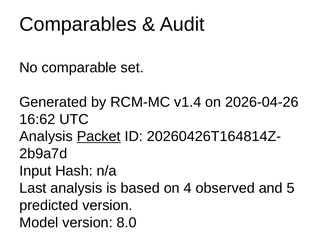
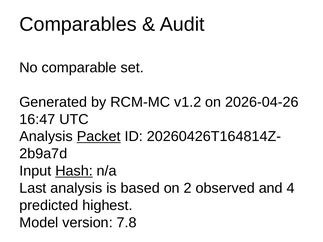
v1.4: v1.4 -> v1.2 (188, 102)
16:62: 16:62 -> 16:47 (37, 119)
Hash underline: none -> present (74, 171)
4: 4 -> 2 (188, 188)
5: 5 -> 4 (291, 188)
predicted version: version -> highest (107, 206)
8.0: 8.0 -> 7.8 (127, 223)
